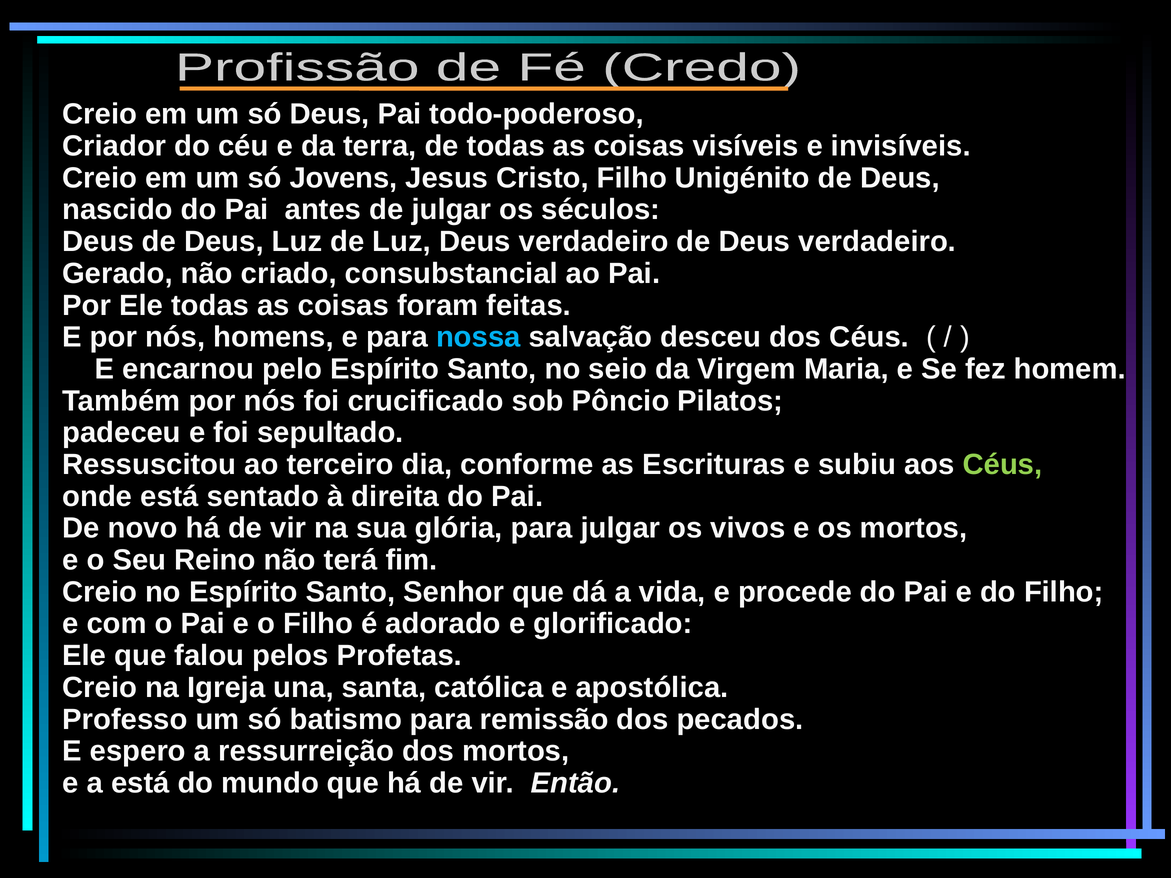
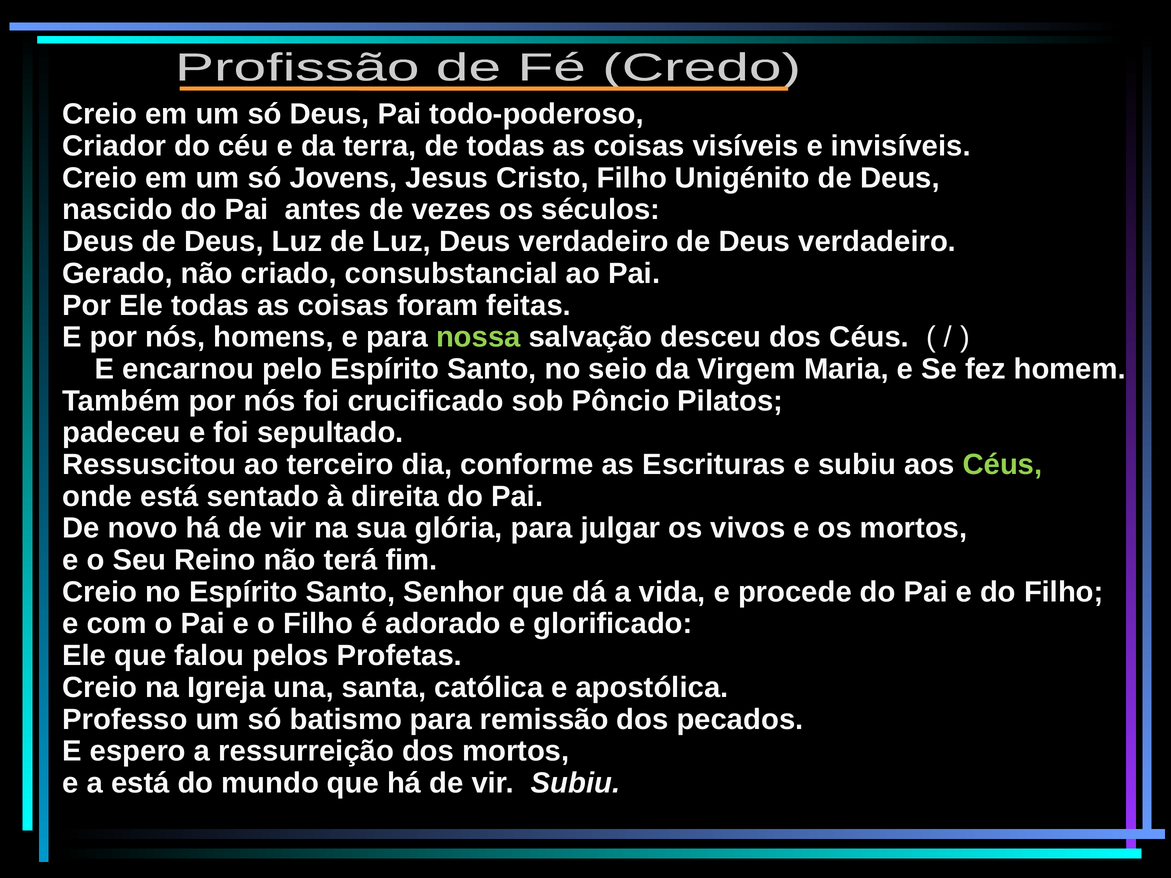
de julgar: julgar -> vezes (451, 210)
nossa colour: light blue -> light green (478, 337)
vir Então: Então -> Subiu (575, 783)
